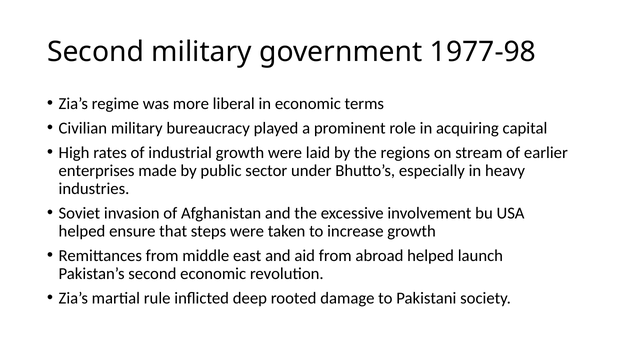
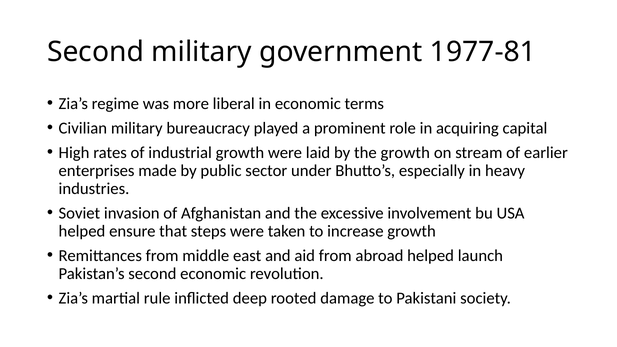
1977-98: 1977-98 -> 1977-81 (483, 52)
the regions: regions -> growth (405, 153)
